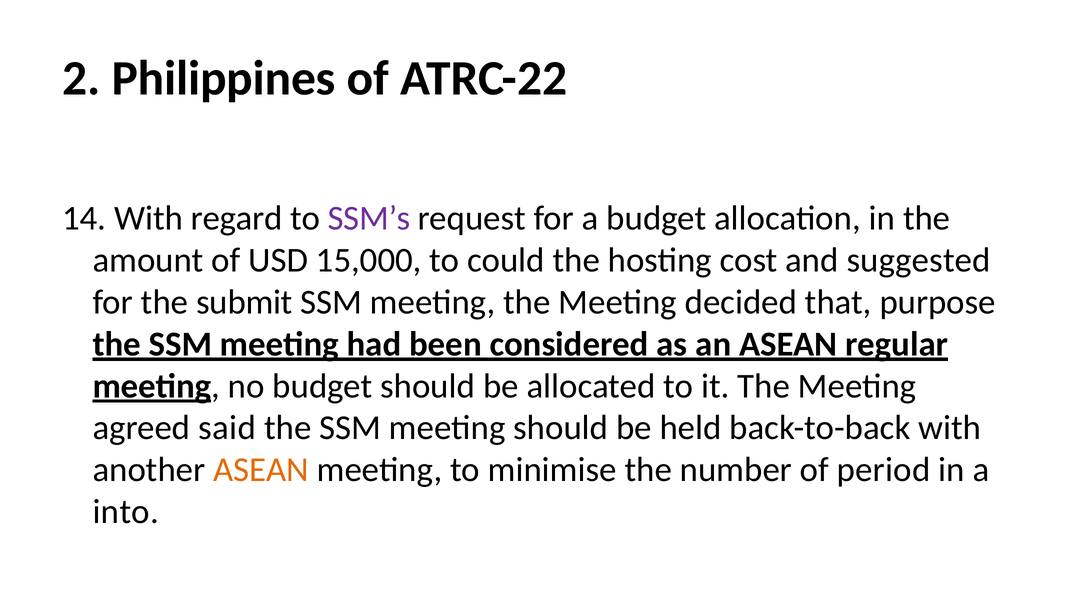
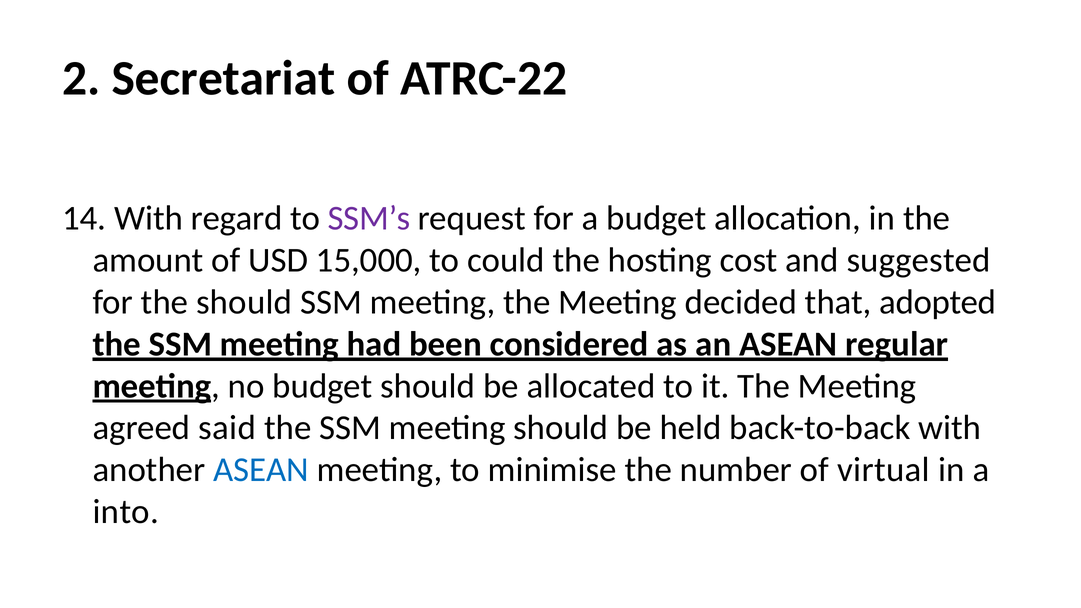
Philippines: Philippines -> Secretariat (224, 78)
the submit: submit -> should (244, 302)
purpose: purpose -> adopted (938, 302)
ASEAN colour: orange -> blue (261, 470)
period: period -> virtual (884, 470)
